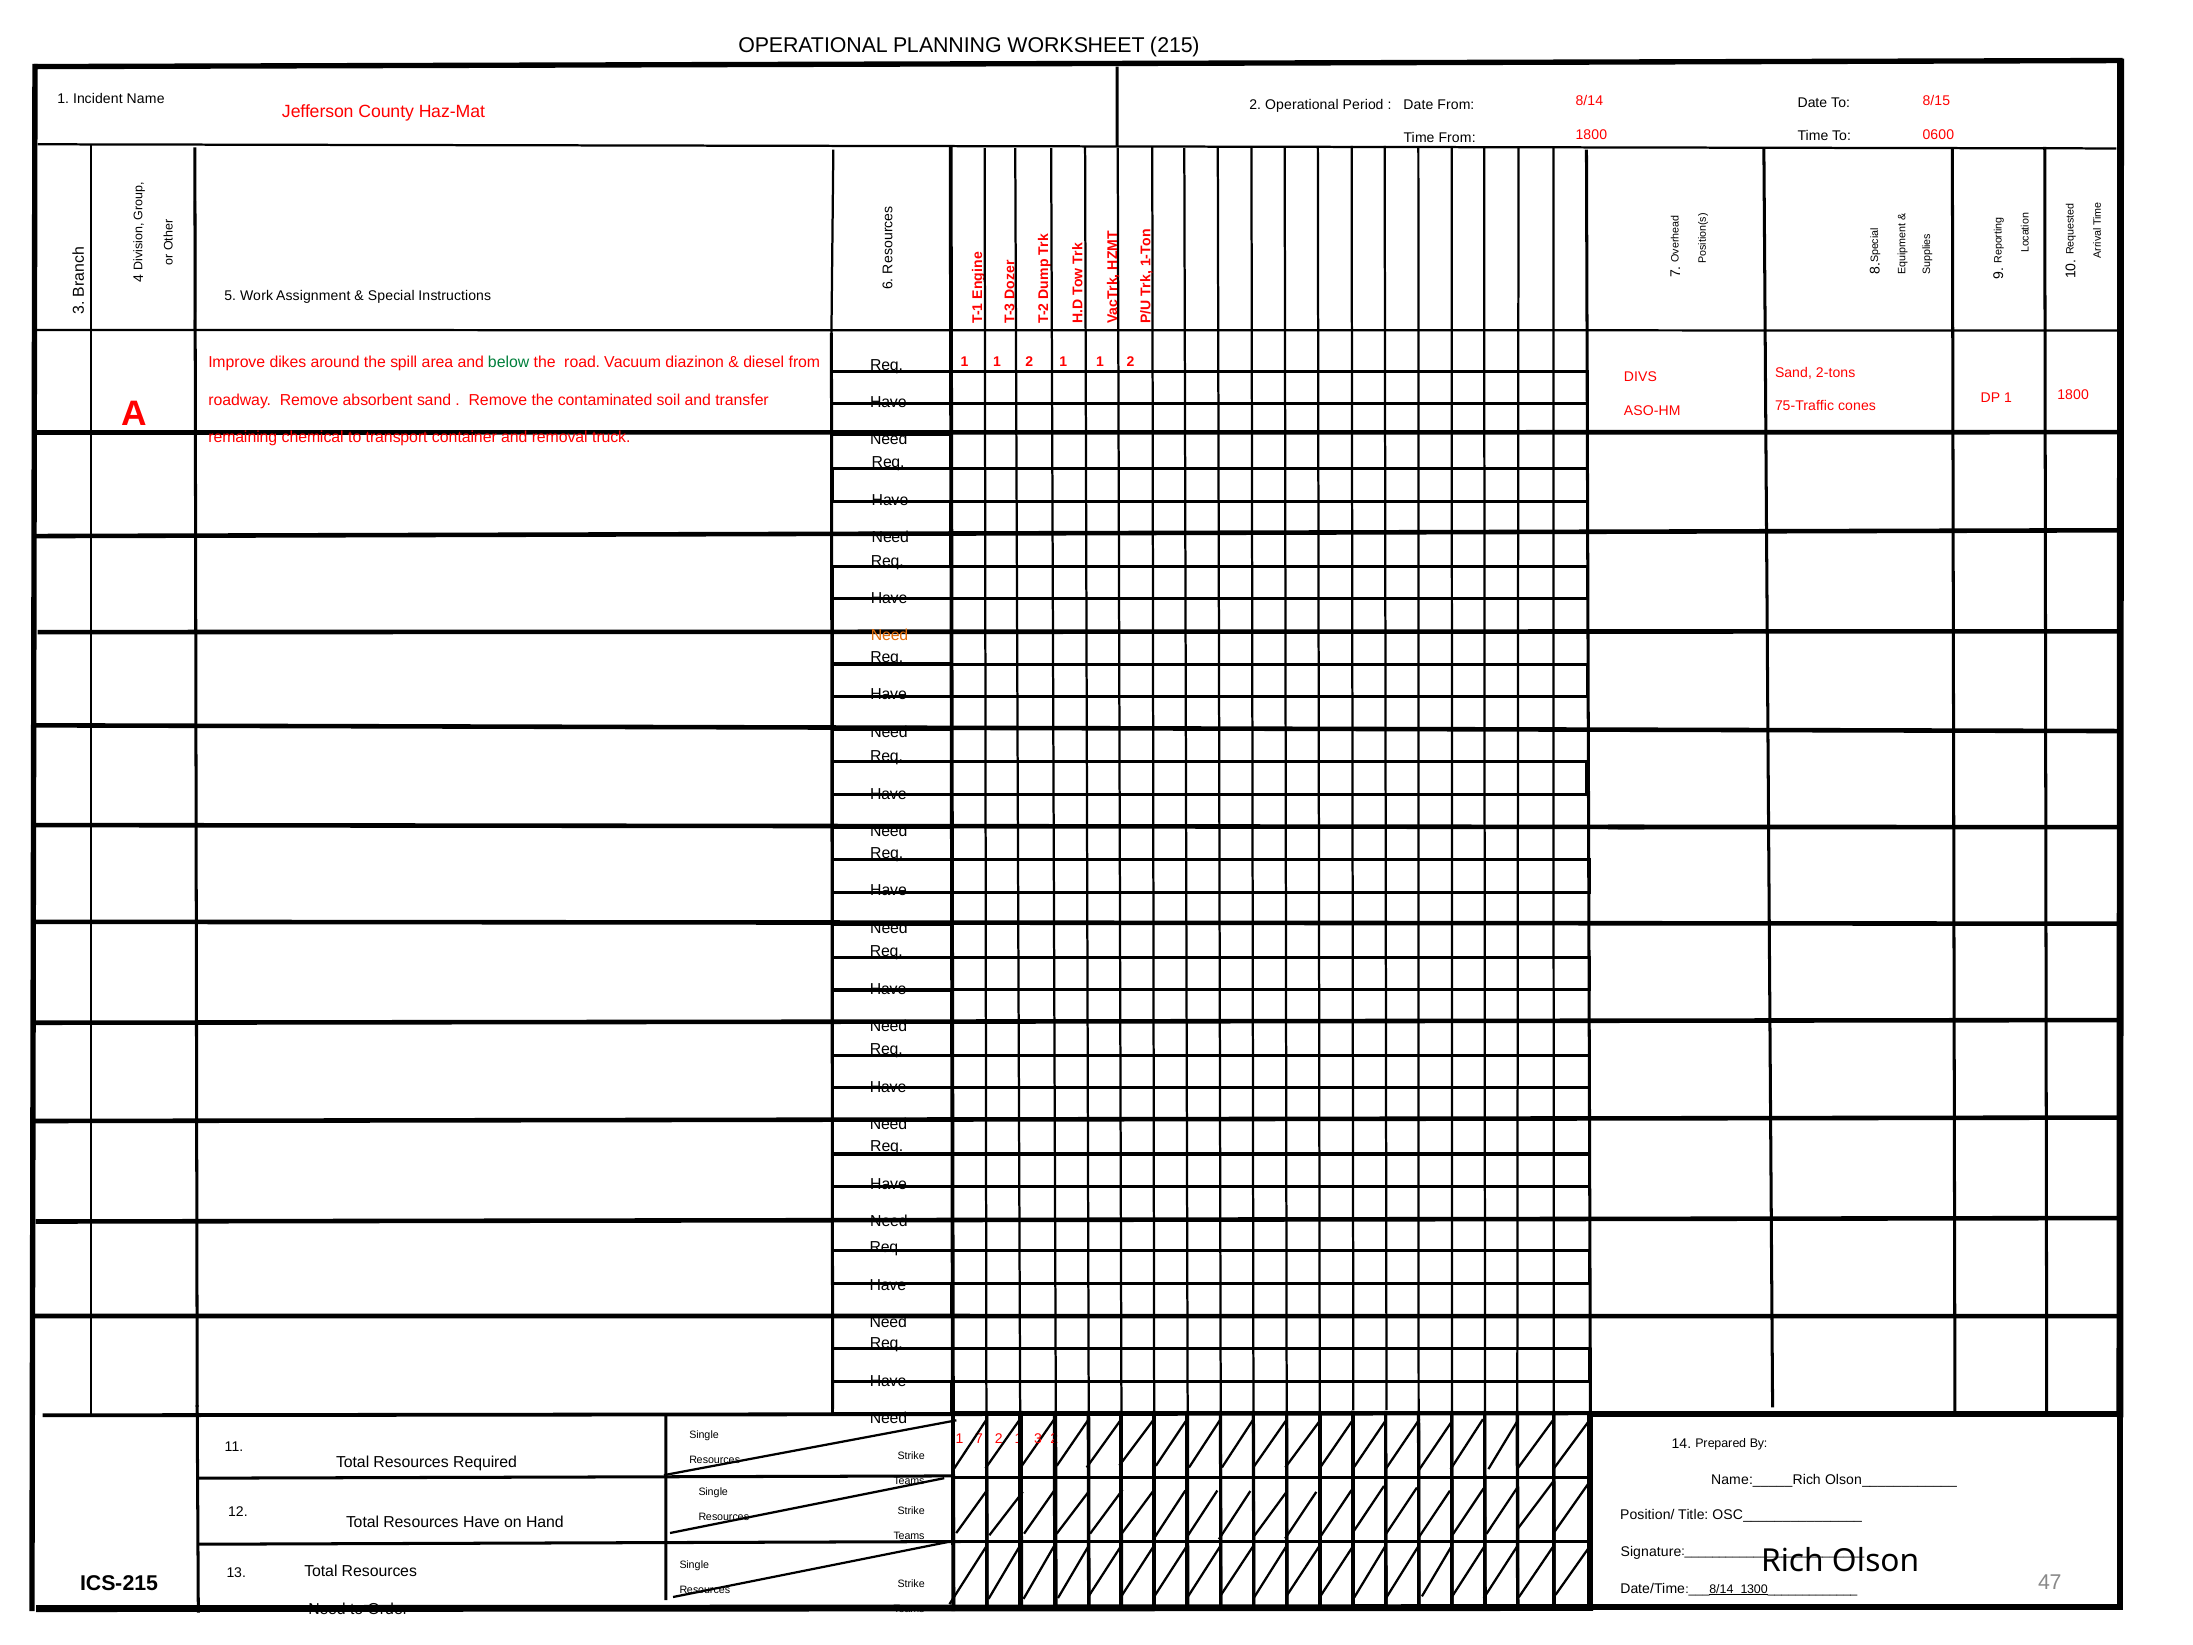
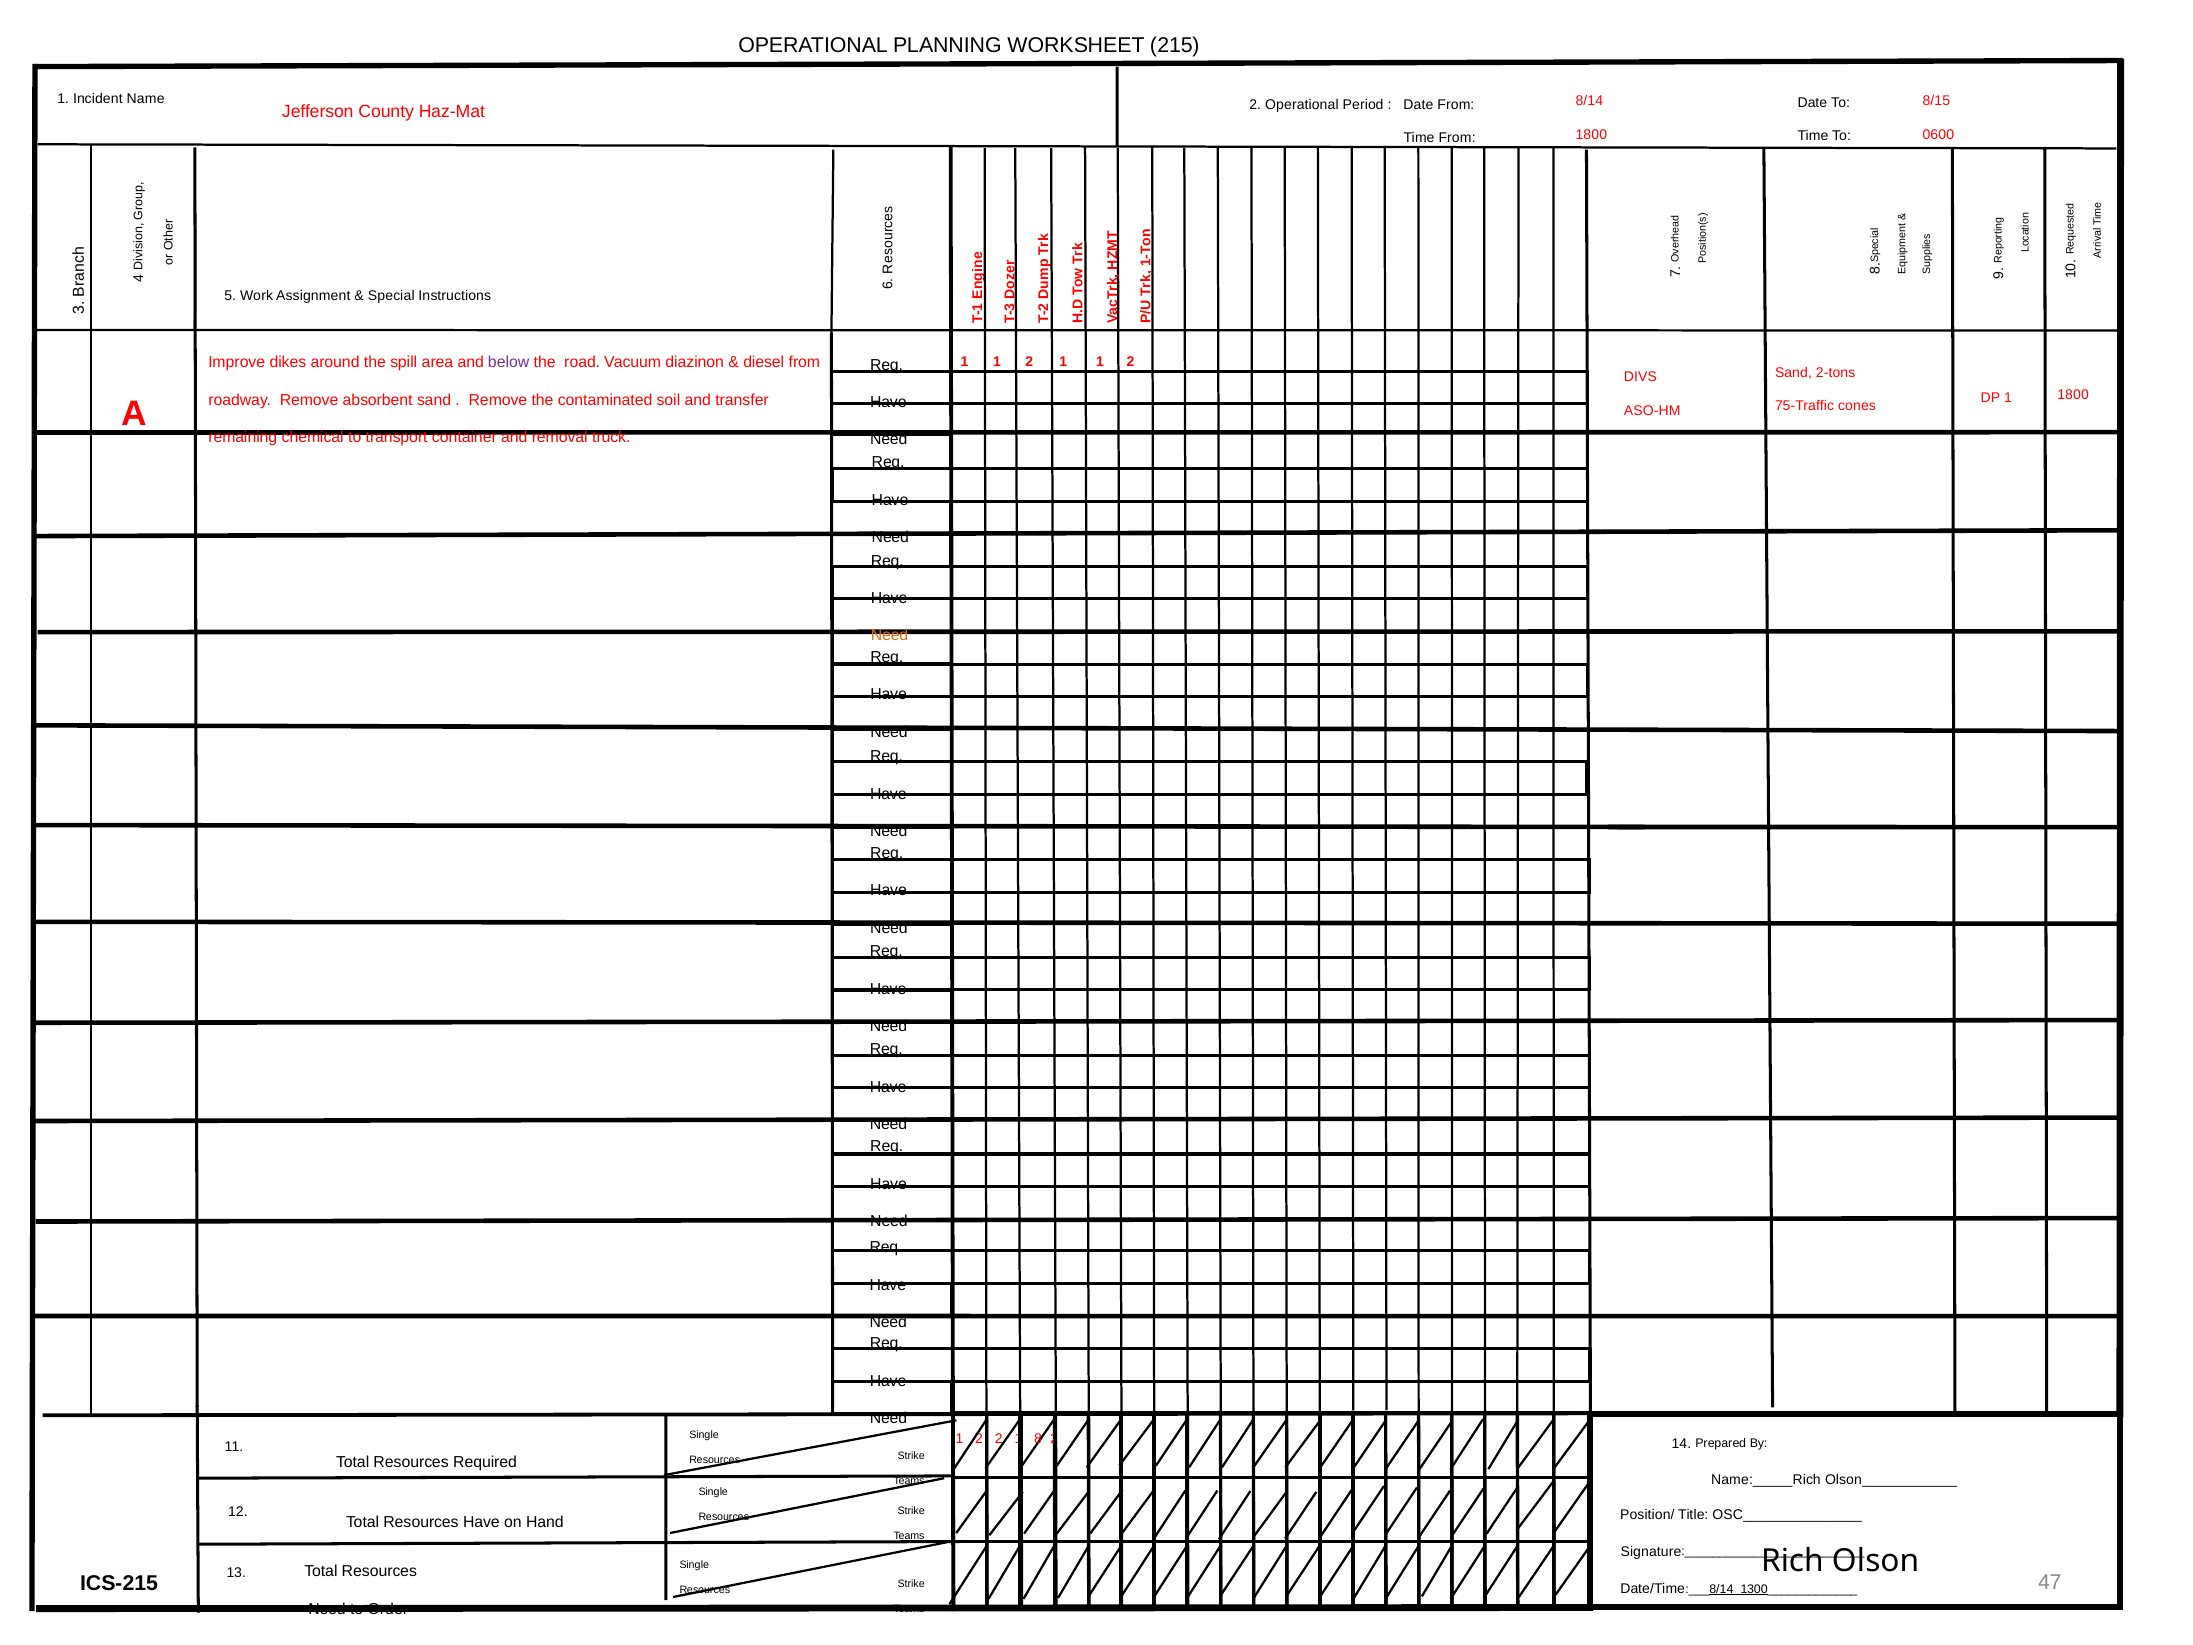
below colour: green -> purple (509, 362)
7: 7 -> 2 (979, 1439)
1 3: 3 -> 8 (1038, 1439)
